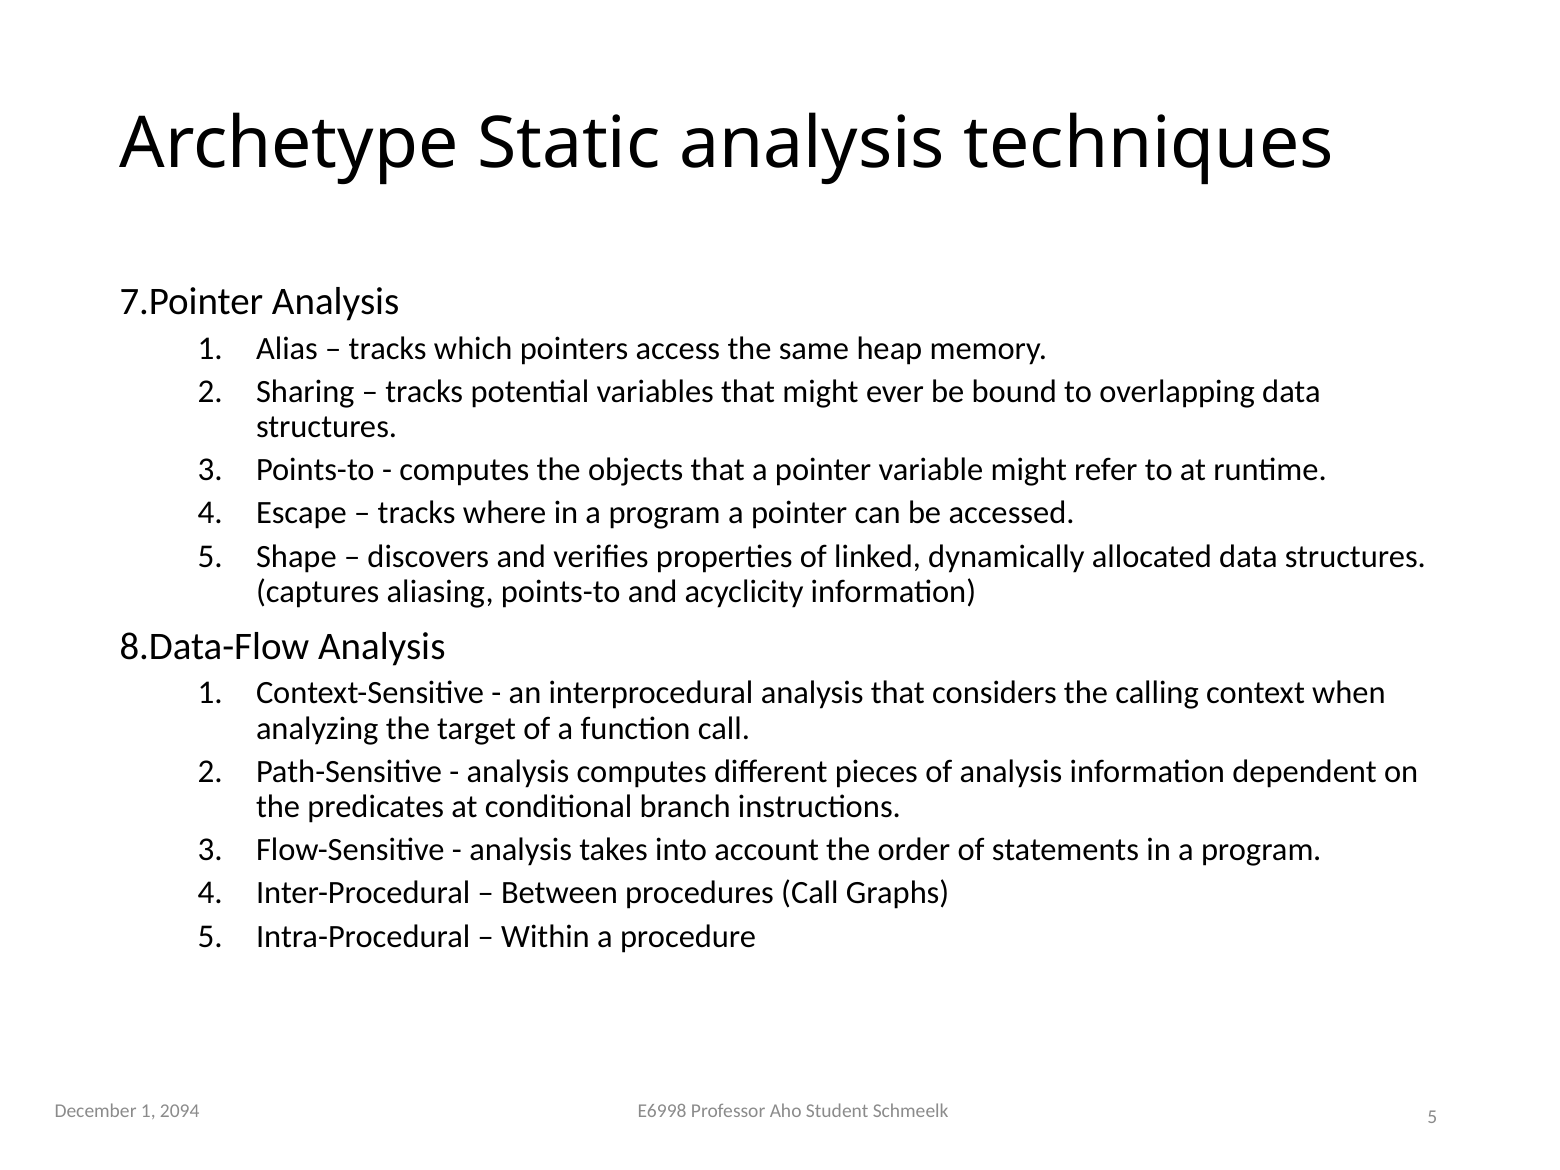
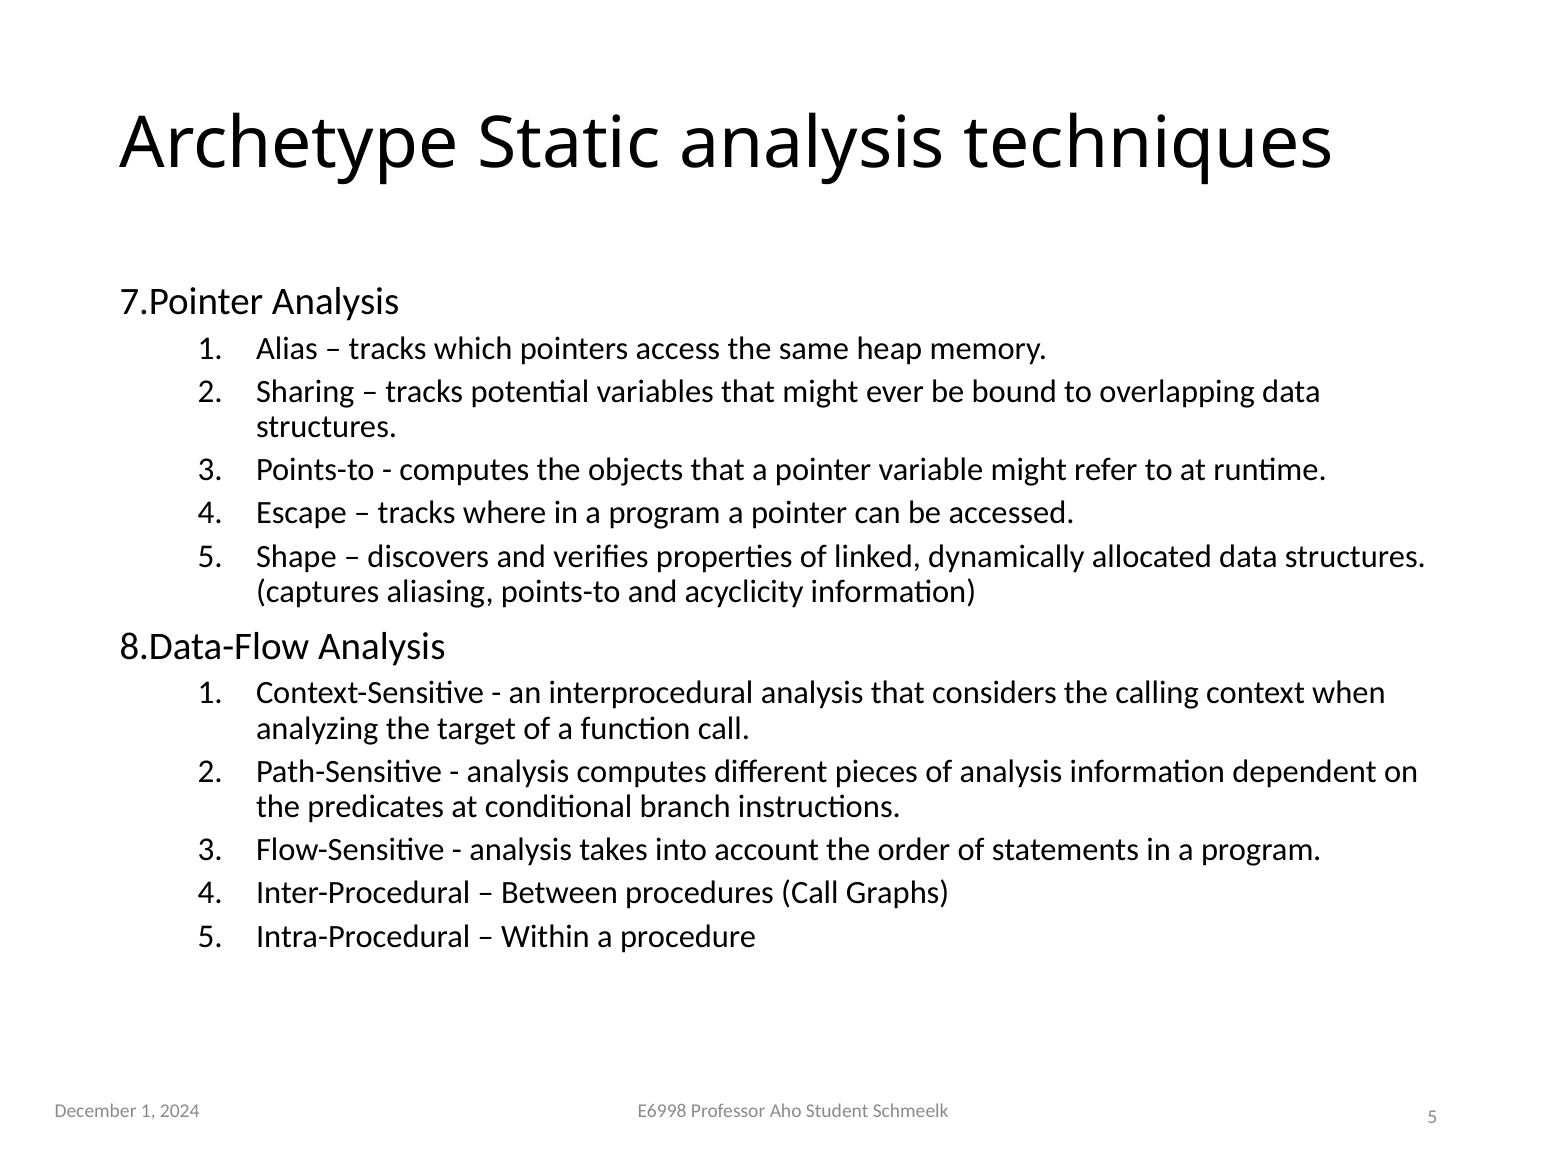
2094: 2094 -> 2024 (180, 1111)
